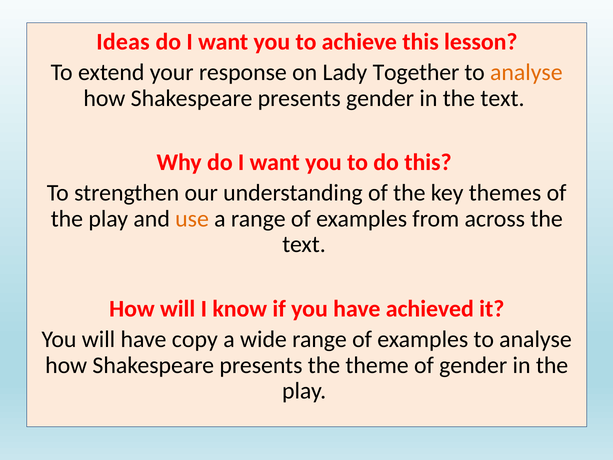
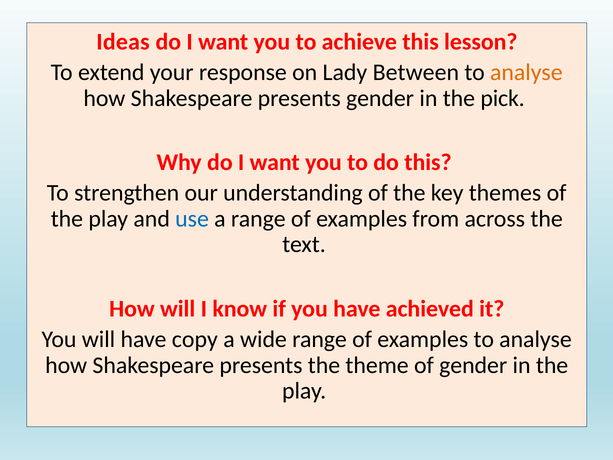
Together: Together -> Between (416, 72)
in the text: text -> pick (503, 98)
use colour: orange -> blue (192, 219)
